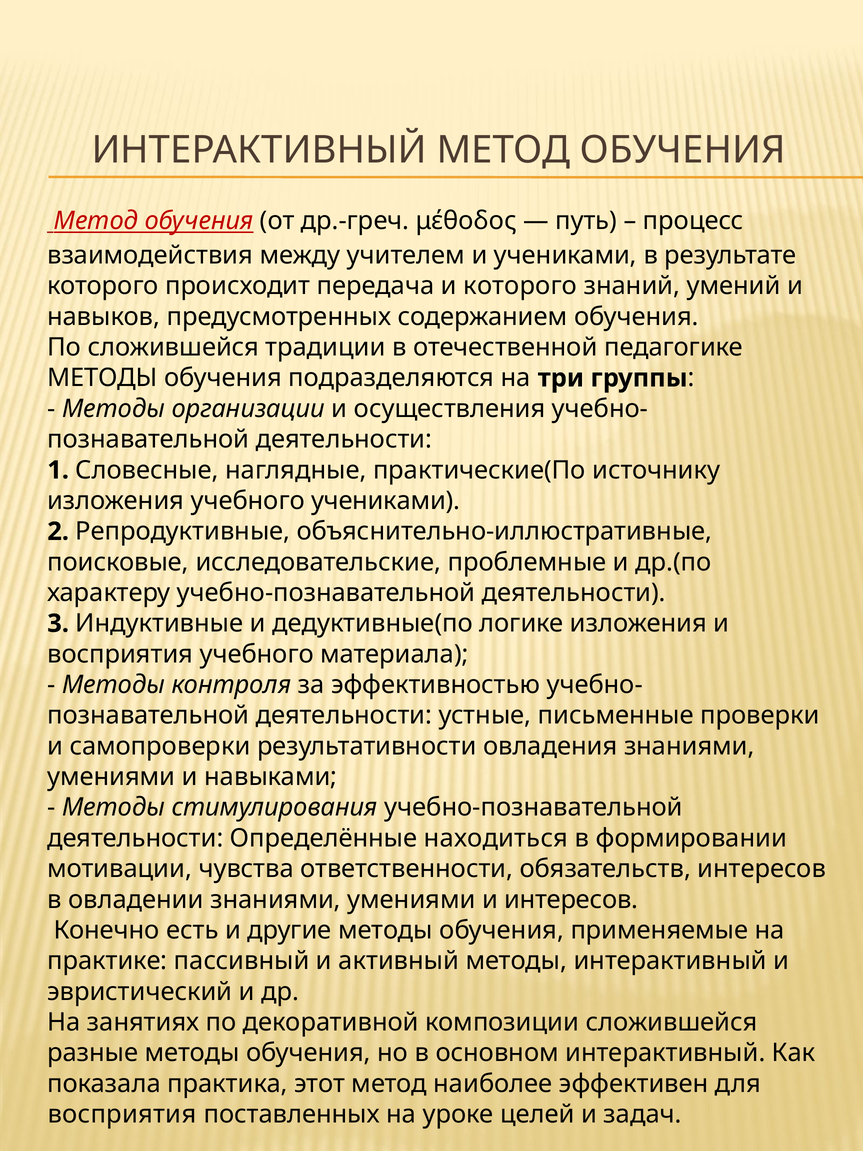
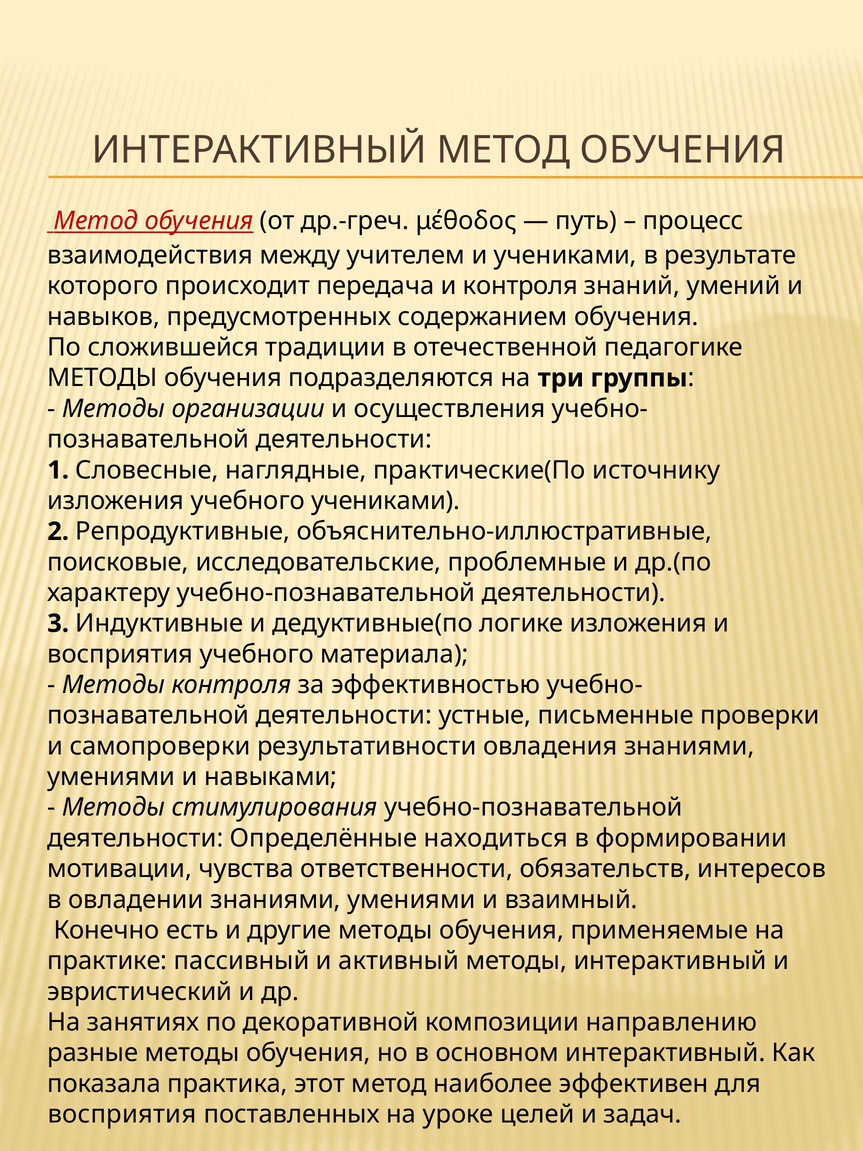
и которого: которого -> контроля (520, 286)
и интересов: интересов -> взаимный (571, 899)
композиции сложившейся: сложившейся -> направлению (671, 1022)
